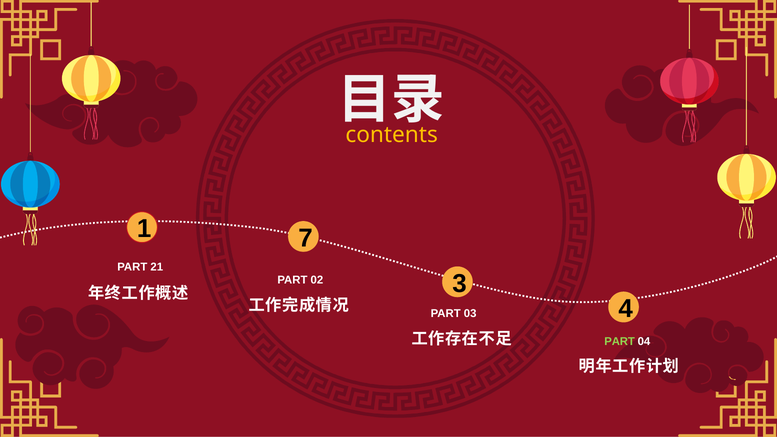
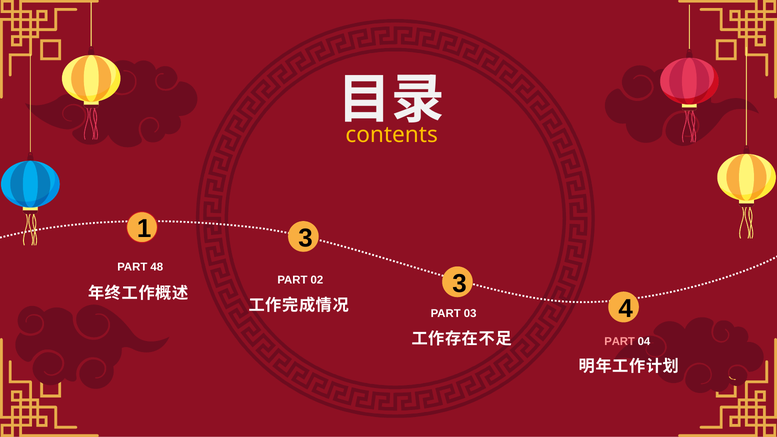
1 7: 7 -> 3 (305, 238)
21: 21 -> 48 (157, 267)
PART colour: light green -> pink (620, 341)
